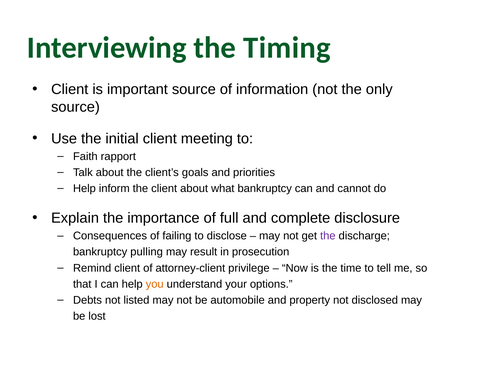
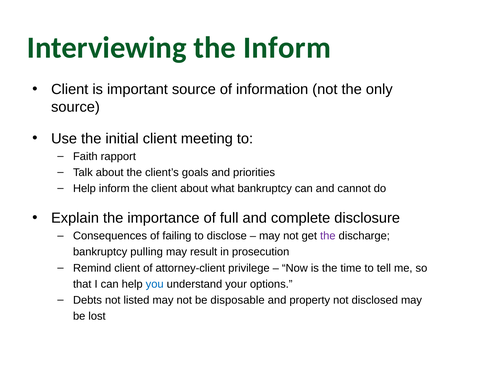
the Timing: Timing -> Inform (287, 48)
you colour: orange -> blue (155, 284)
automobile: automobile -> disposable (238, 300)
